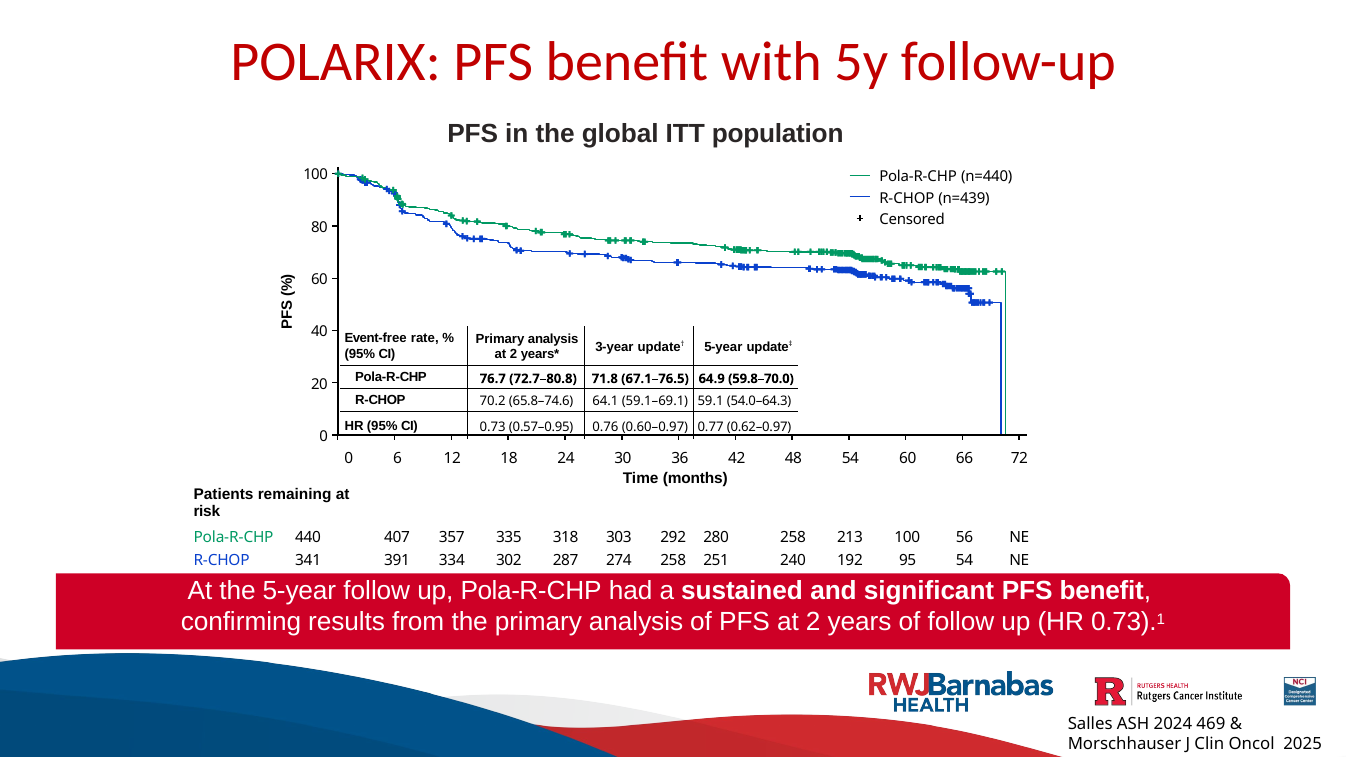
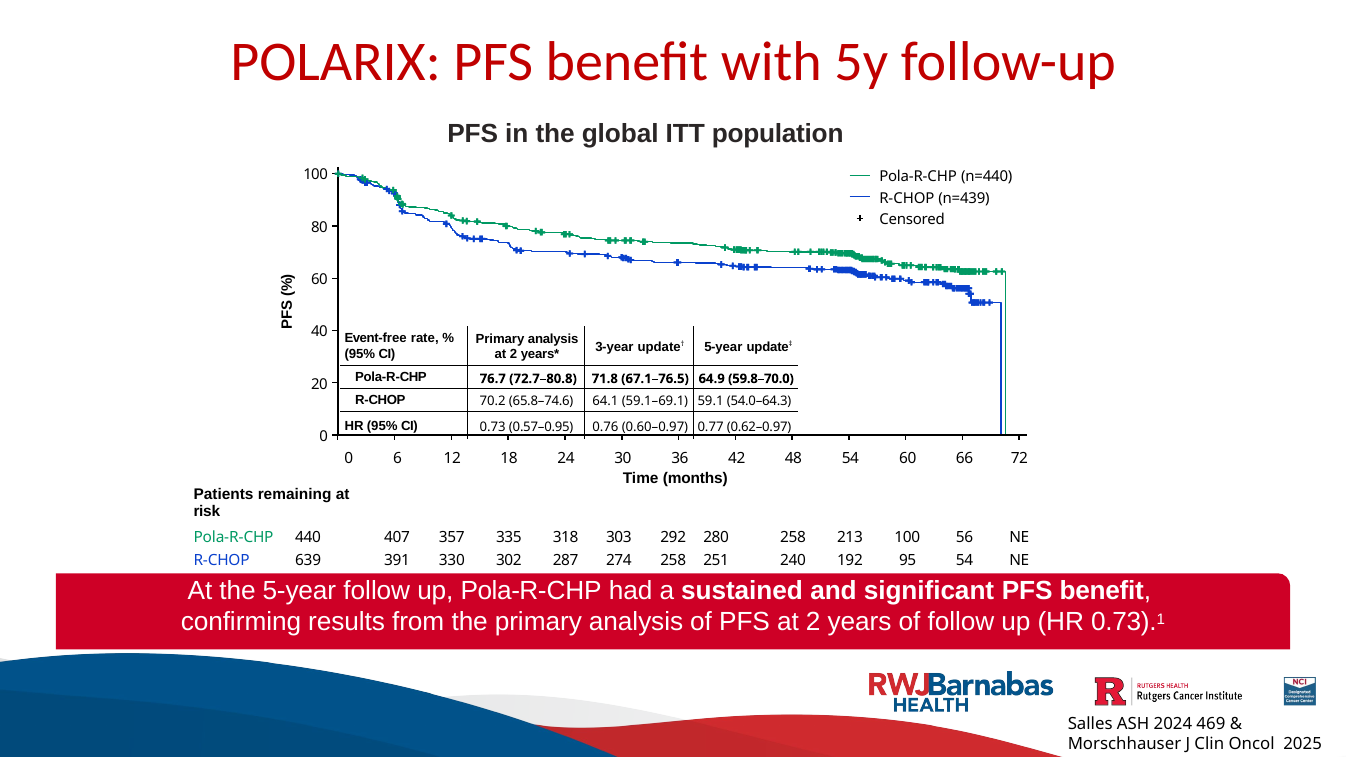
341: 341 -> 639 (308, 561)
334: 334 -> 330 (452, 561)
